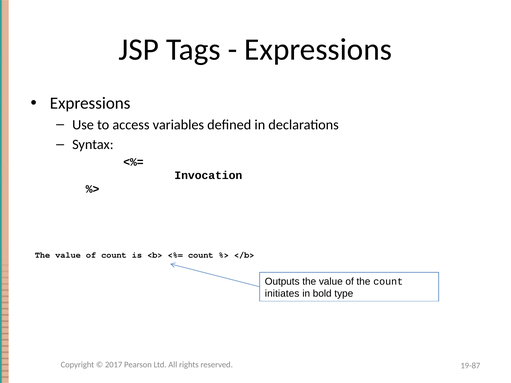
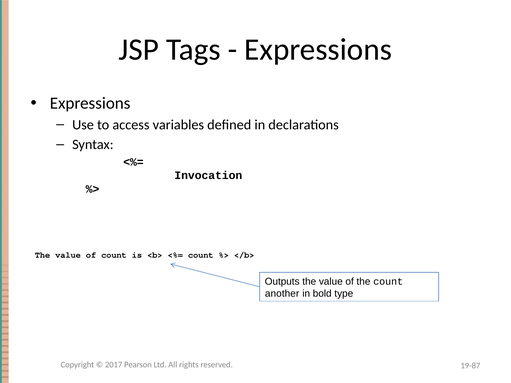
initiates: initiates -> another (282, 294)
